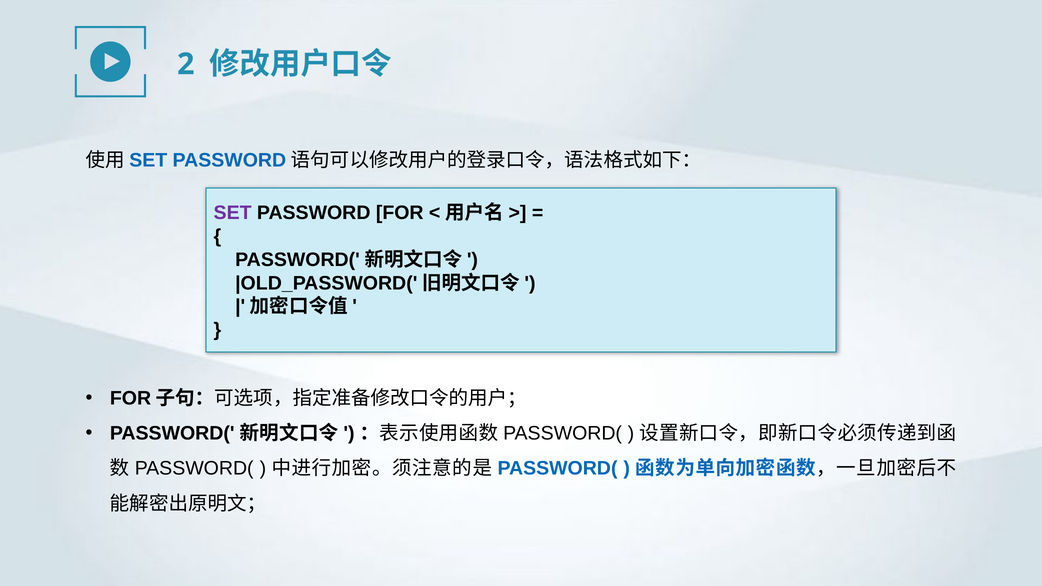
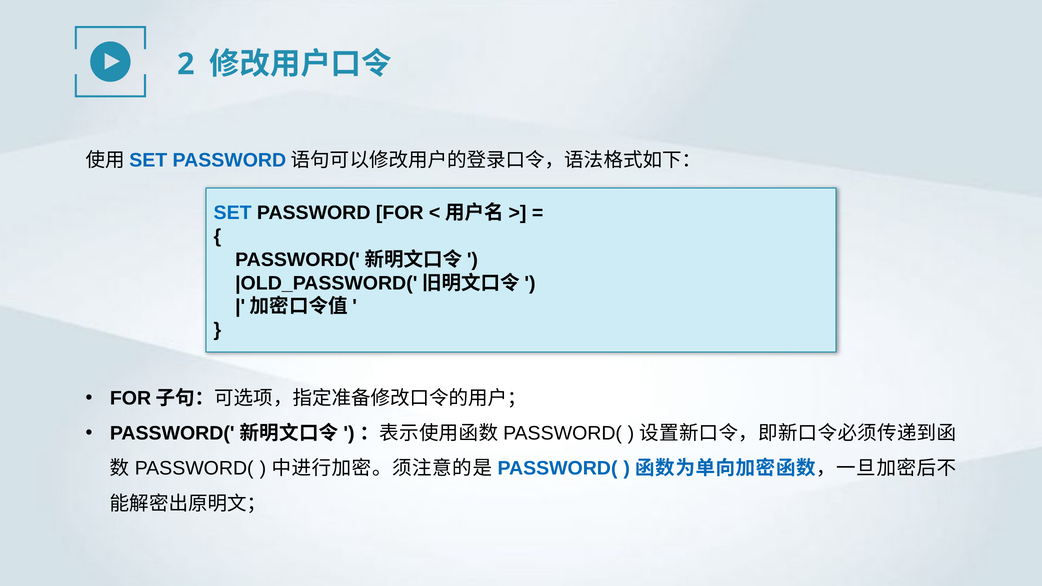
SET colour: purple -> blue (233, 213)
